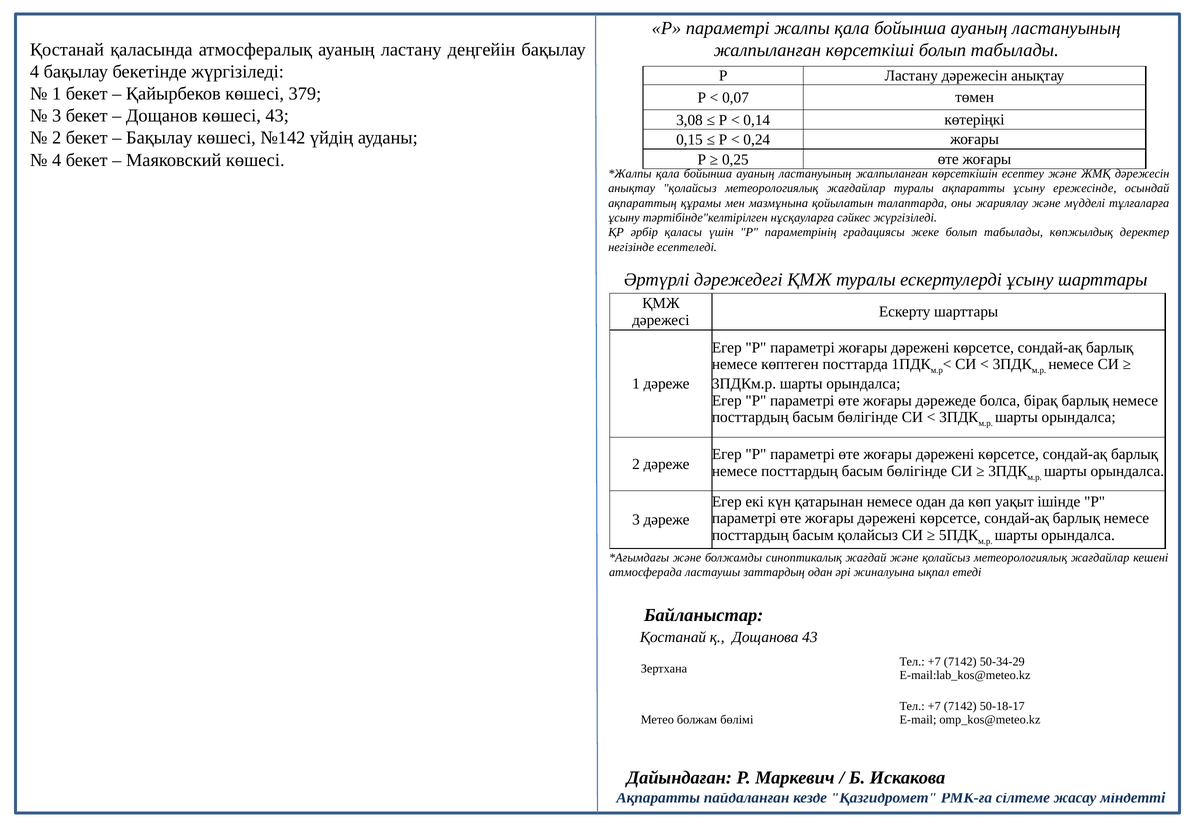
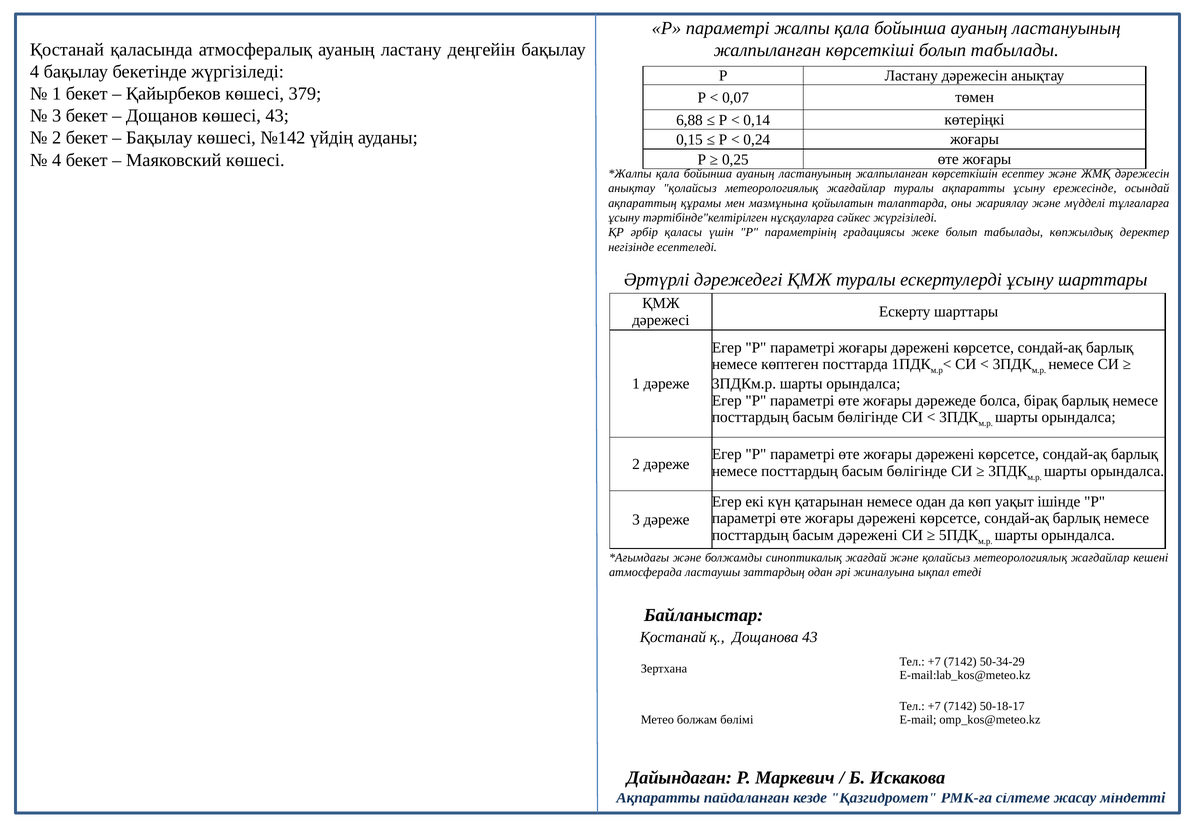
3,08: 3,08 -> 6,88 (689, 120)
басым қолайсыз: қолайсыз -> дәрежені (868, 535)
